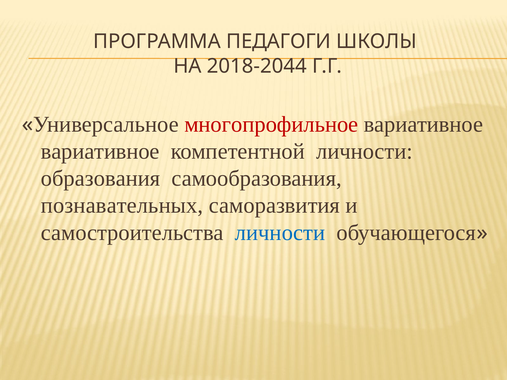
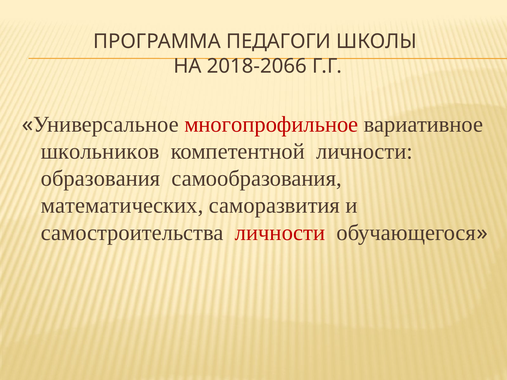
2018-2044: 2018-2044 -> 2018-2066 (257, 66)
вариативное: вариативное -> школьников (100, 152)
познавательных: познавательных -> математических (122, 206)
личности colour: blue -> red (280, 233)
